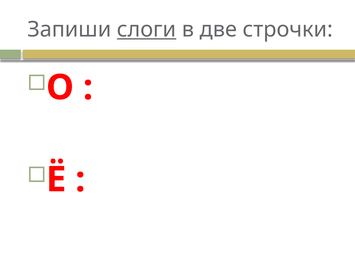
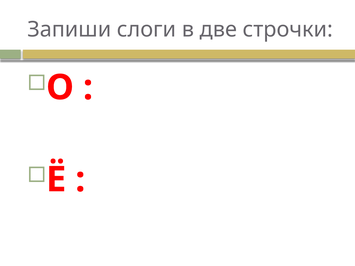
слоги underline: present -> none (147, 30)
